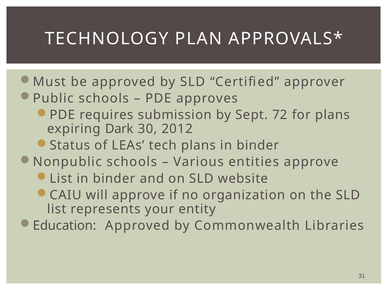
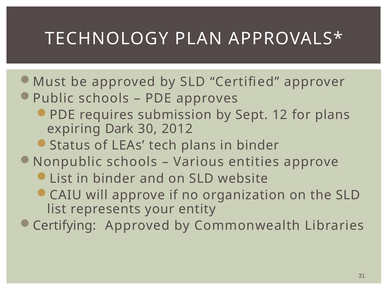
72: 72 -> 12 (280, 115)
Education: Education -> Certifying (65, 226)
